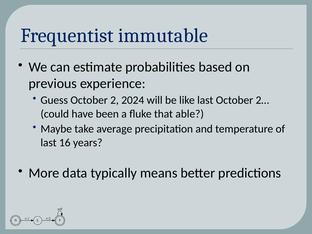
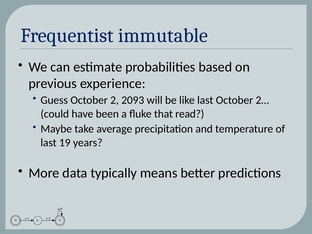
2024: 2024 -> 2093 (133, 100)
able: able -> read (190, 114)
16: 16 -> 19 (65, 143)
